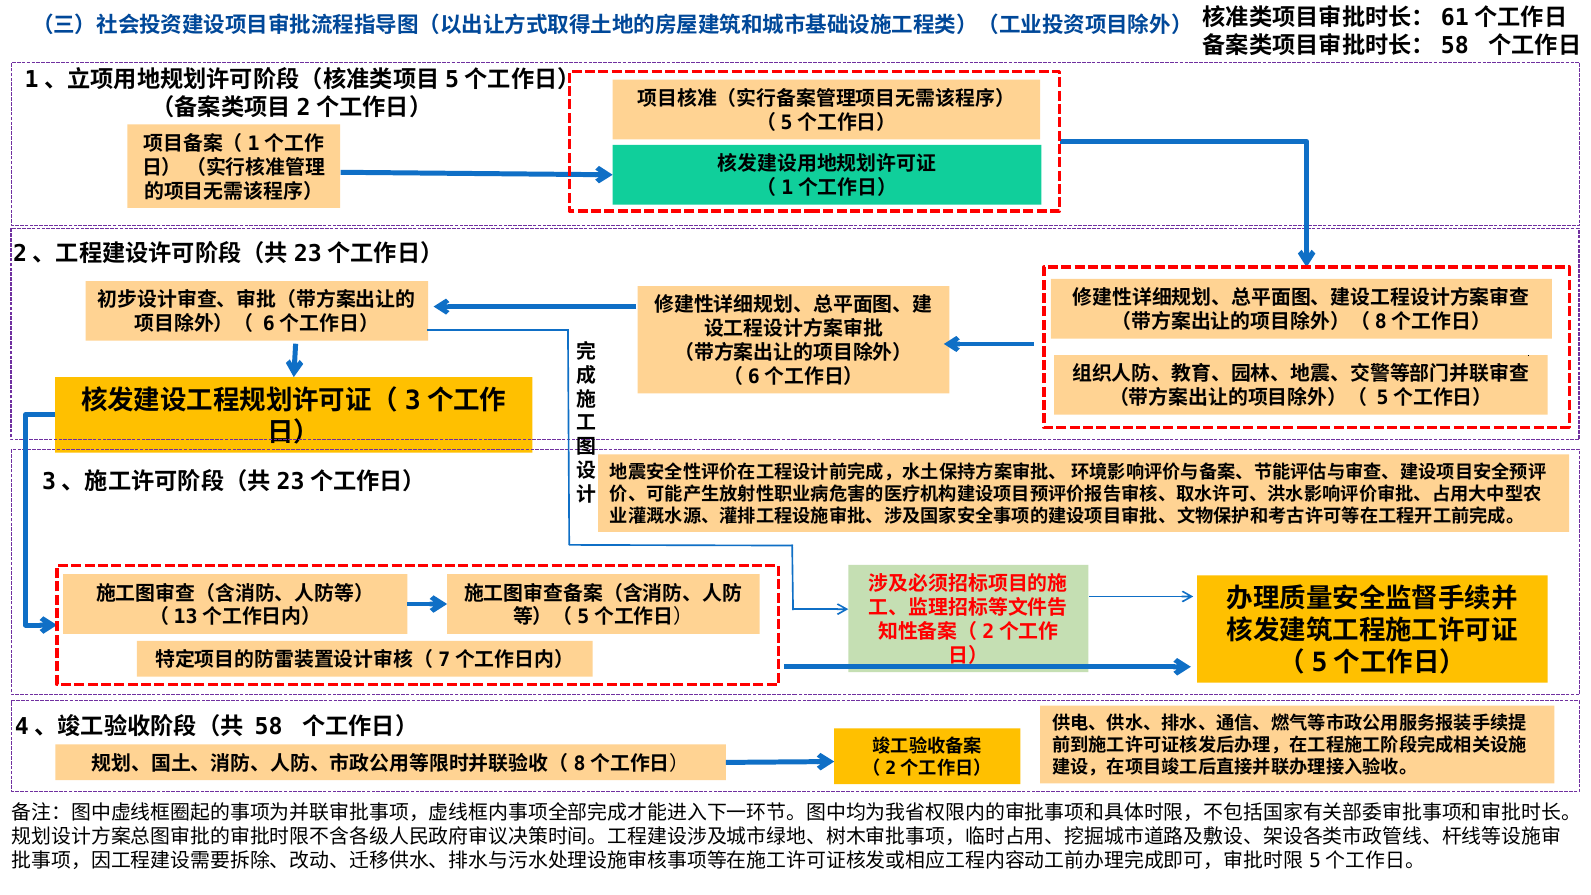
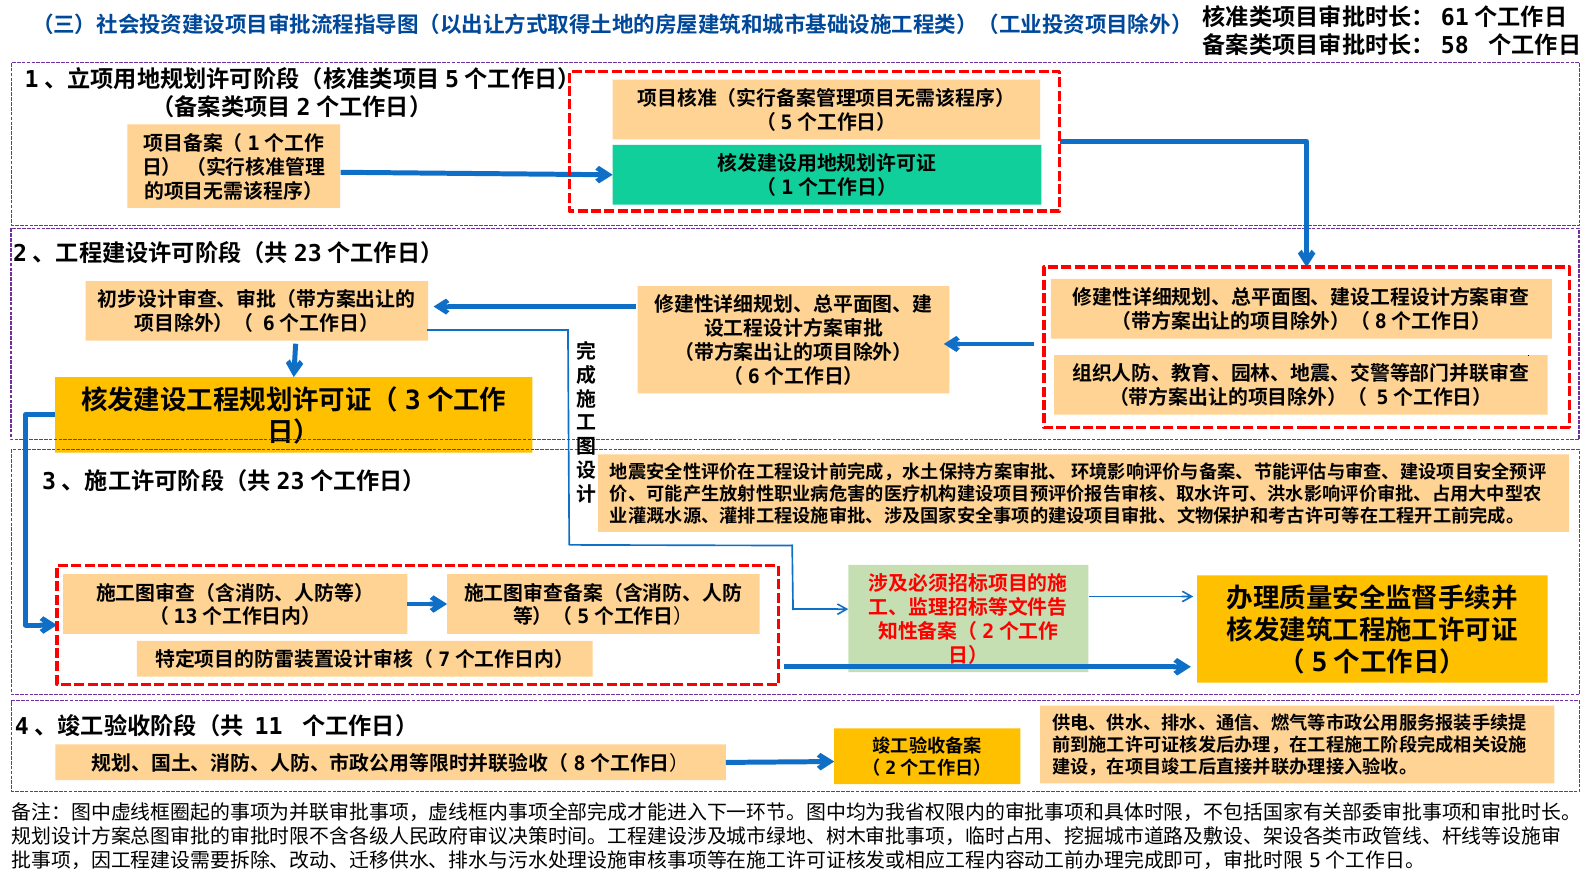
58: 58 -> 11 (269, 727)
